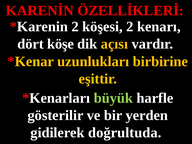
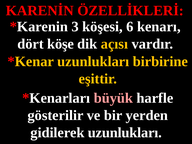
2: 2 -> 3 (75, 27)
köşesi 2: 2 -> 6 (130, 27)
büyük colour: light green -> pink (113, 98)
gidilerek doğrultuda: doğrultuda -> uzunlukları (125, 133)
